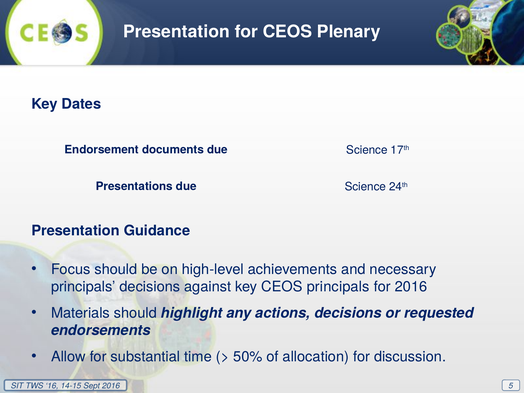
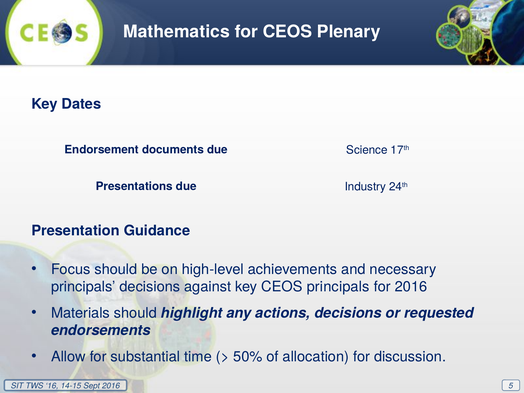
Presentation: Presentation -> Mathematics (176, 32)
Presentations due Science: Science -> Industry (365, 187)
